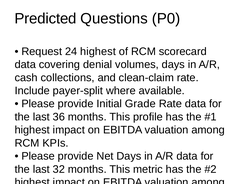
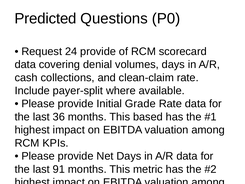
24 highest: highest -> provide (98, 51)
profile: profile -> based (148, 117)
32: 32 -> 91 (59, 169)
